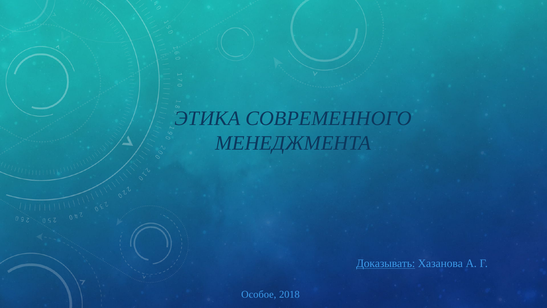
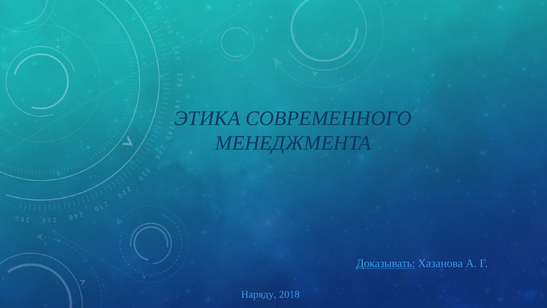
Особое: Особое -> Наряду (259, 294)
